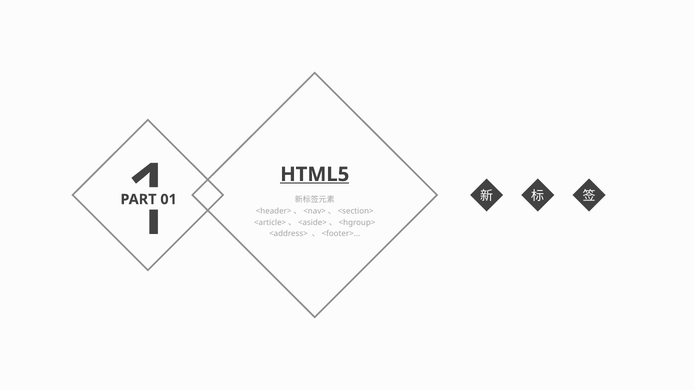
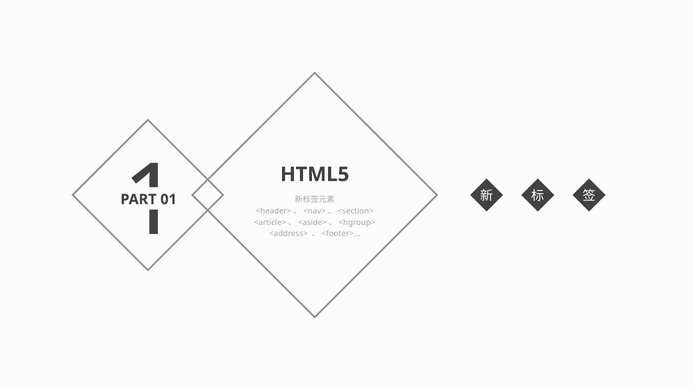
HTML5 underline: present -> none (315, 175)
